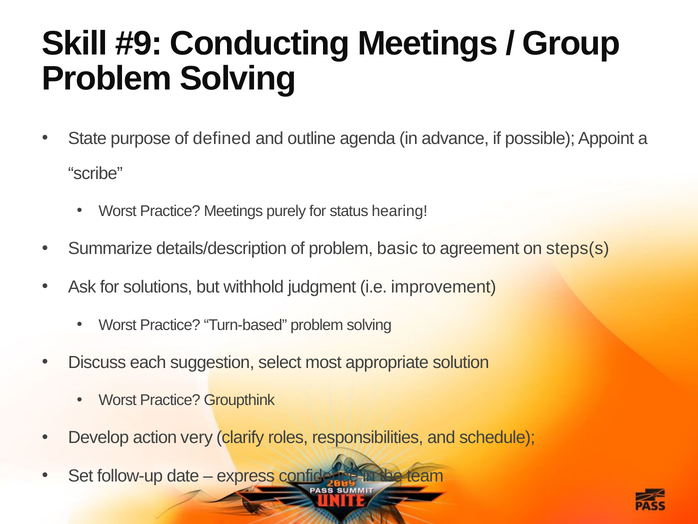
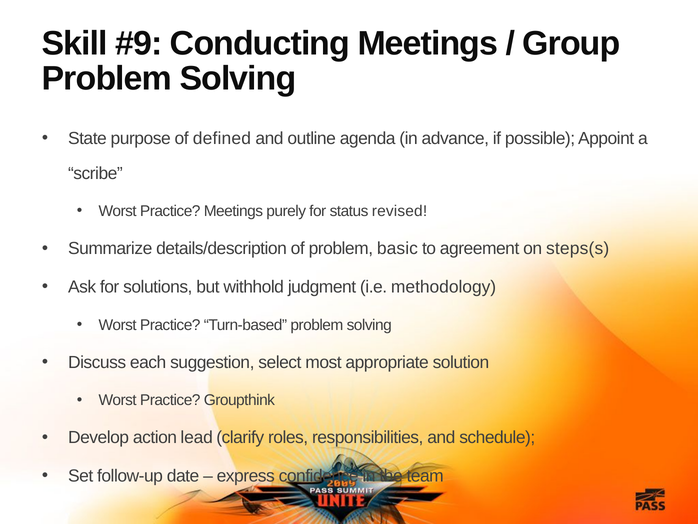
hearing: hearing -> revised (400, 211)
improvement: improvement -> methodology (444, 287)
very: very -> lead (197, 437)
